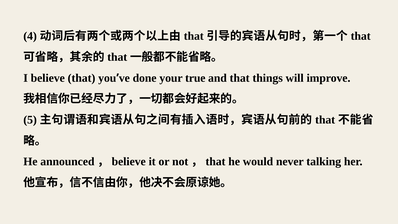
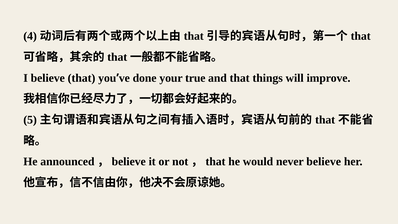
never talking: talking -> believe (324, 162)
